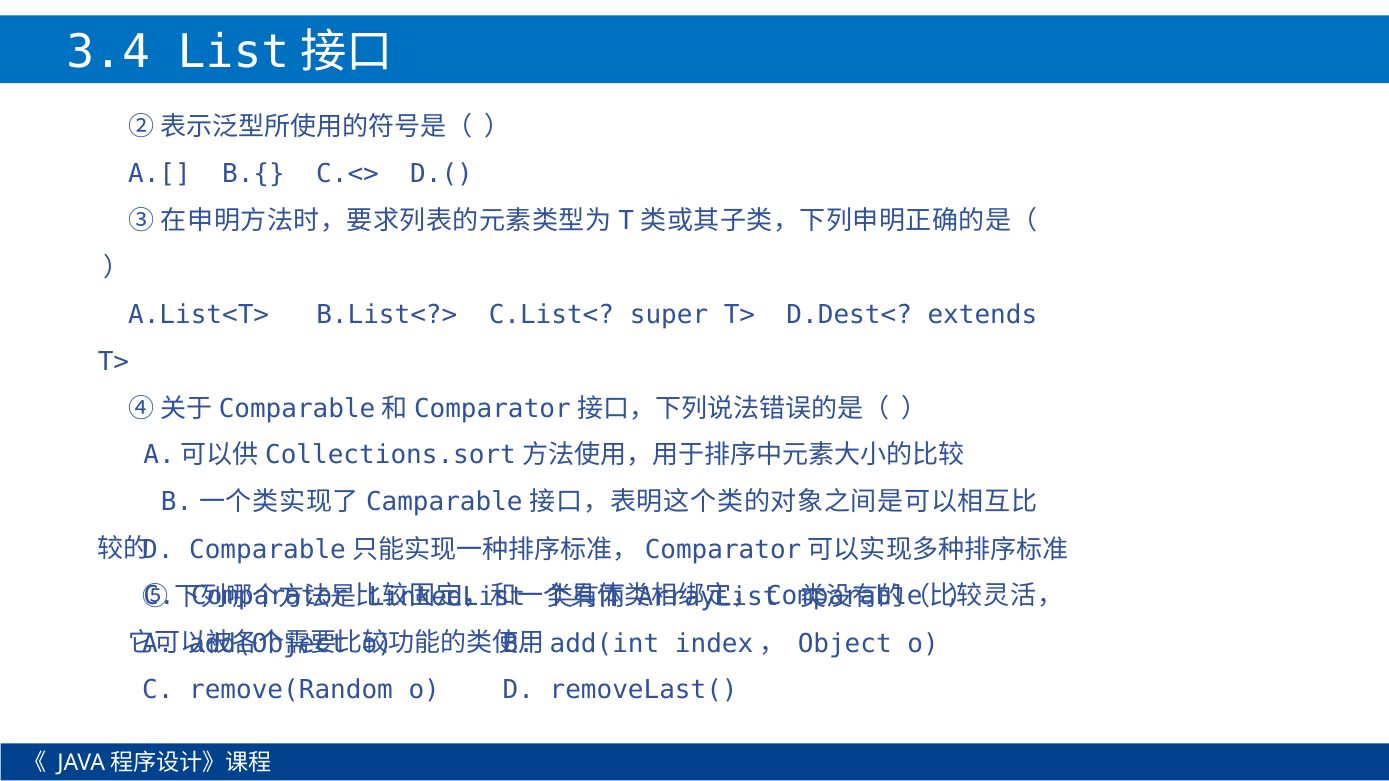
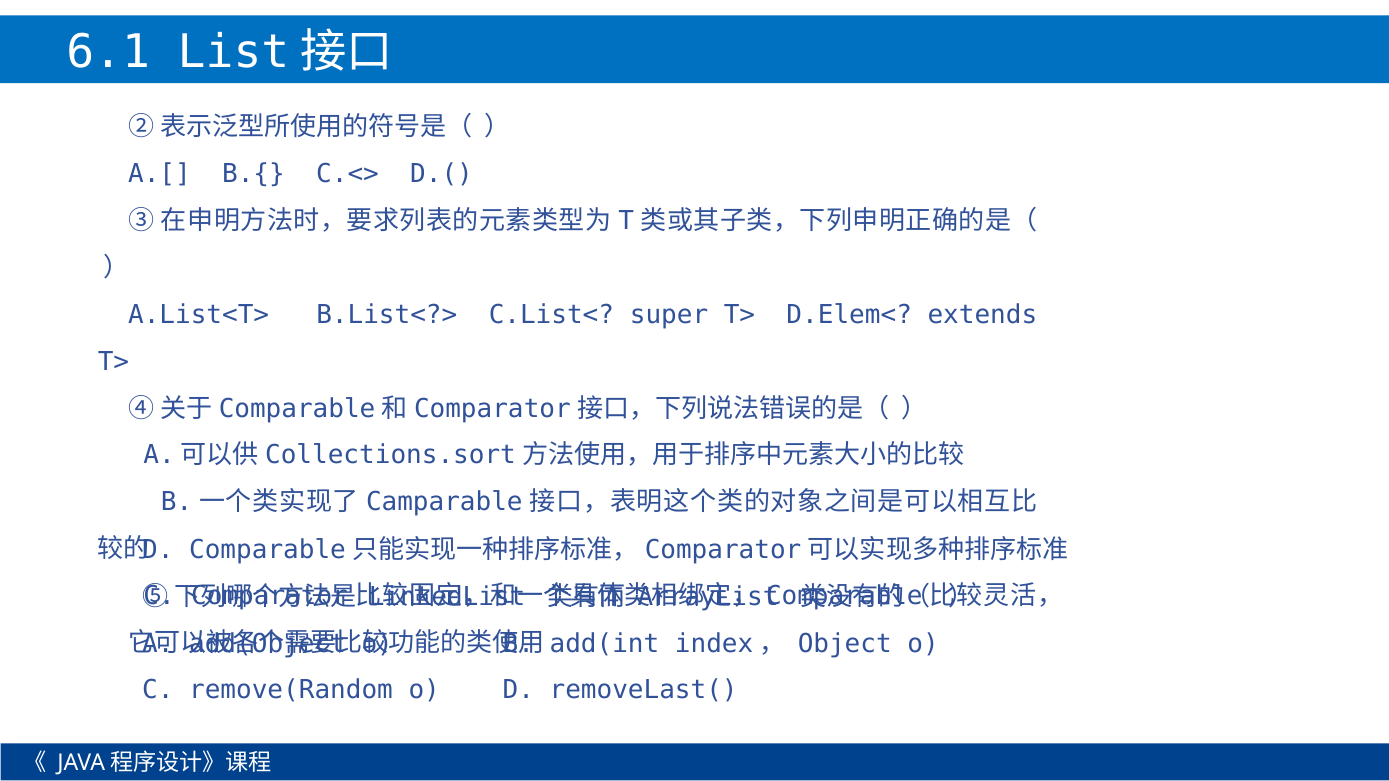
3.4: 3.4 -> 6.1 (108, 52)
D.Dest<: D.Dest< -> D.Elem< (849, 315)
